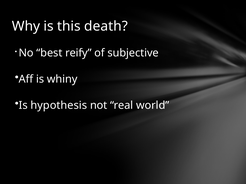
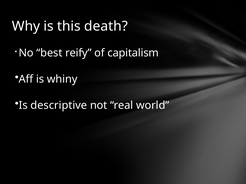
subjective: subjective -> capitalism (133, 53)
hypothesis: hypothesis -> descriptive (59, 106)
